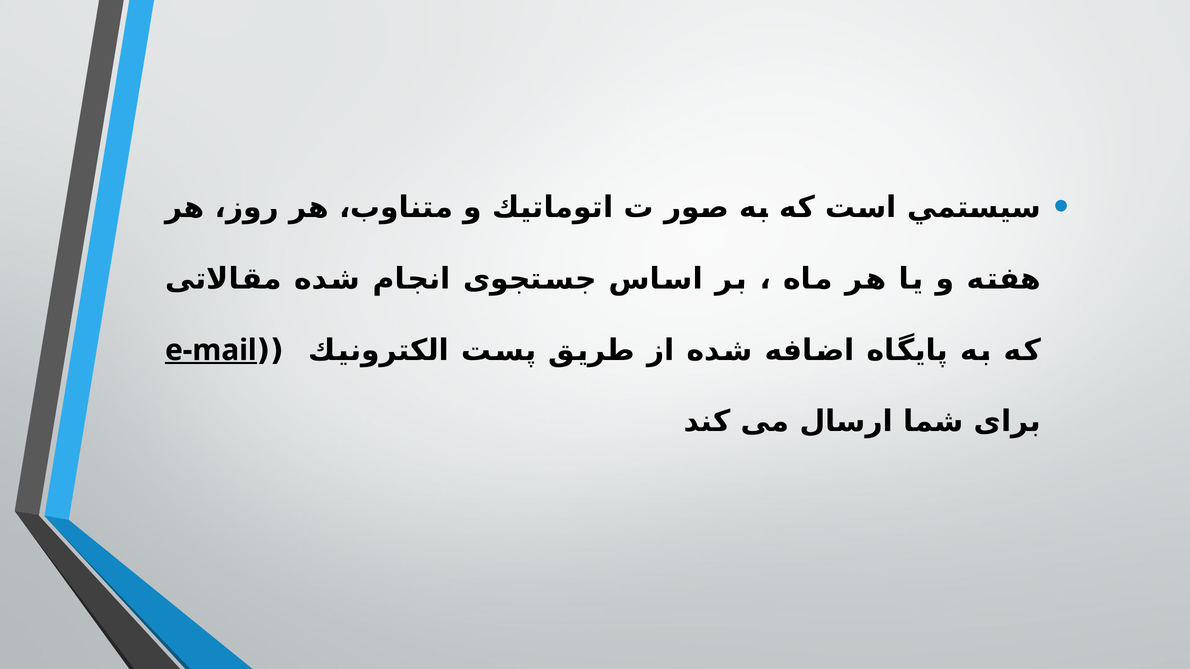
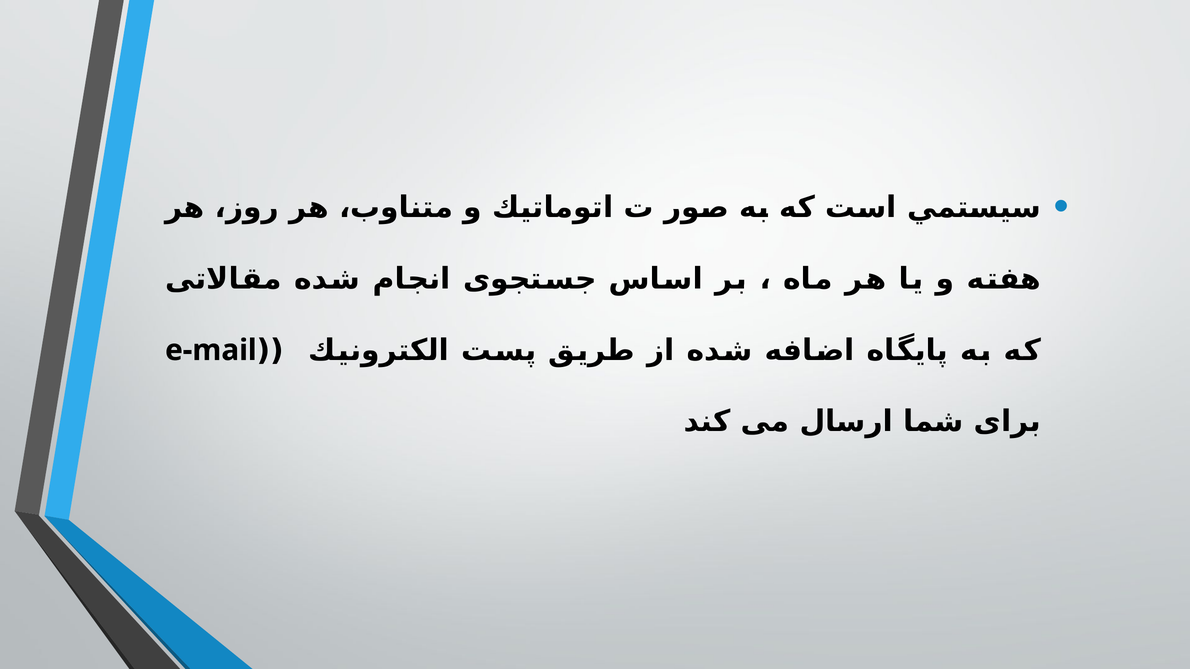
e-mail underline: present -> none (211, 350)
